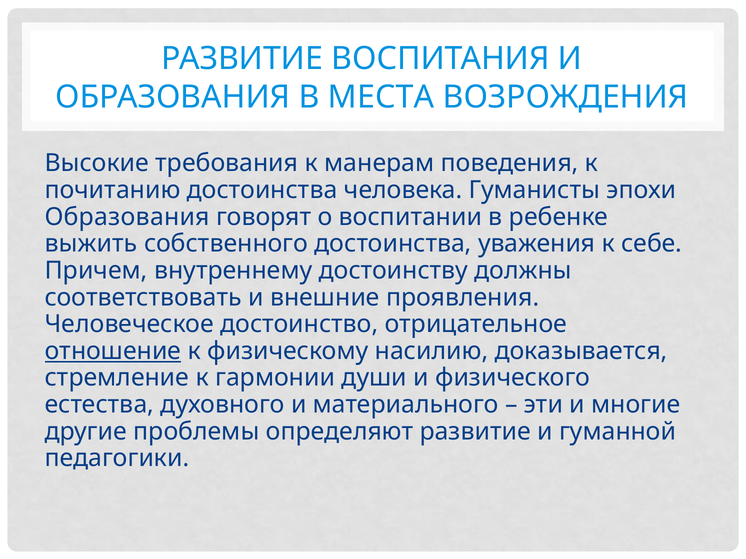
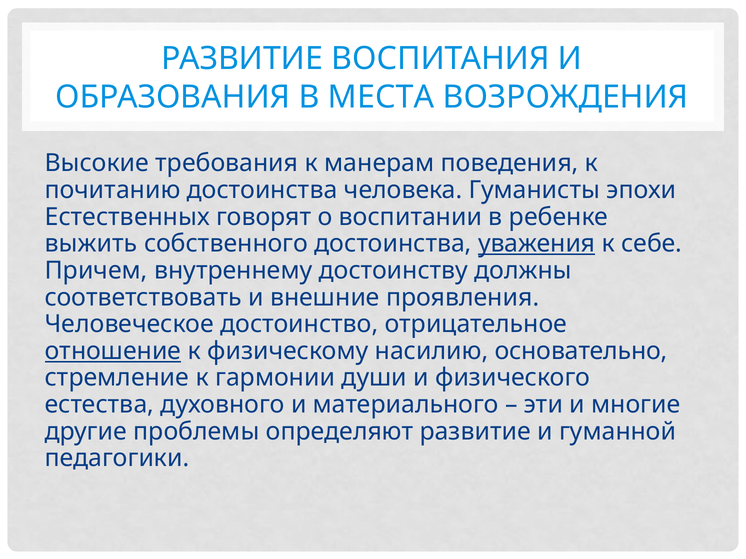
Образования: Образования -> Естественных (127, 217)
уважения underline: none -> present (537, 244)
доказывается: доказывается -> основательно (581, 351)
